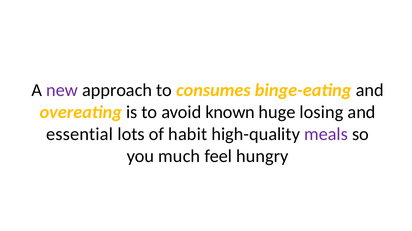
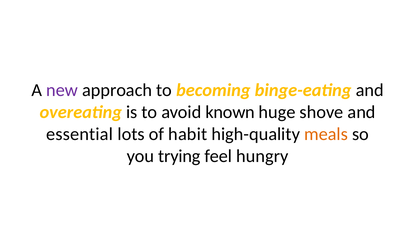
consumes: consumes -> becoming (213, 91)
losing: losing -> shove (322, 113)
meals colour: purple -> orange (326, 135)
much: much -> trying (179, 157)
